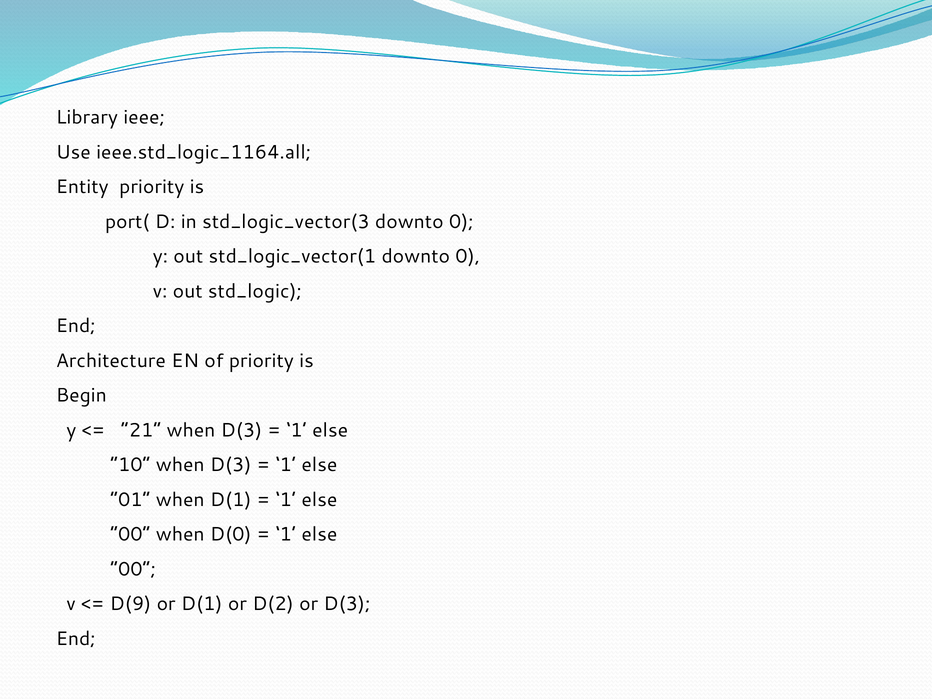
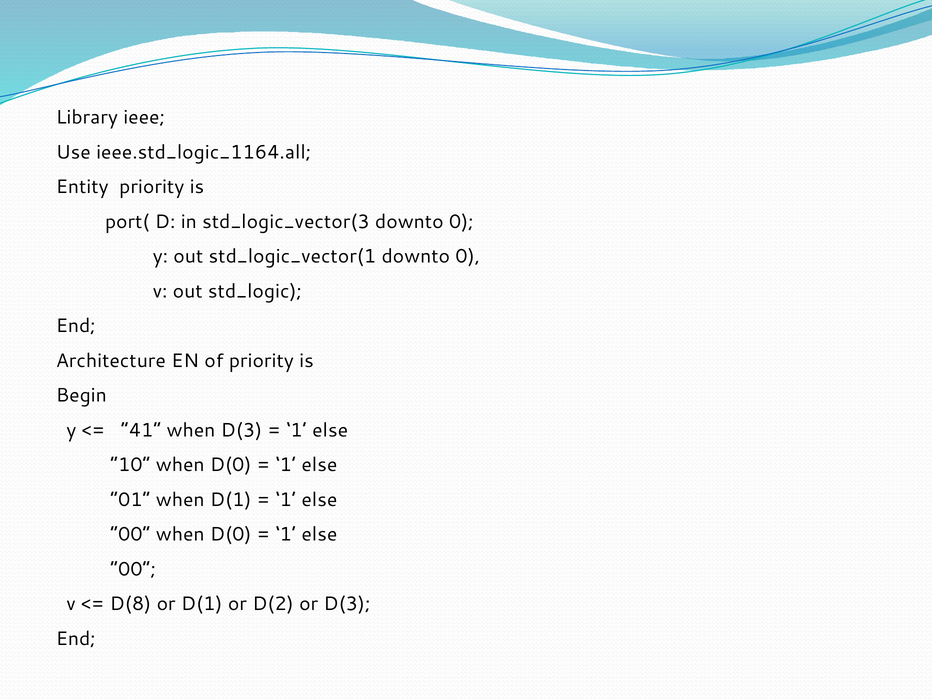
21: 21 -> 41 (141, 430)
10 when D(3: D(3 -> D(0 (231, 465)
D(9: D(9 -> D(8 (130, 604)
